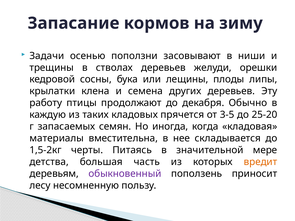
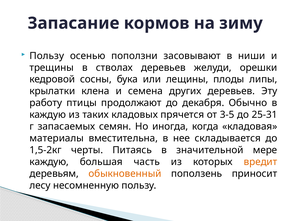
Задачи: Задачи -> Пользу (47, 56)
25-20: 25-20 -> 25-31 (264, 115)
детства: детства -> каждую (49, 162)
обыкновенный colour: purple -> orange (125, 174)
